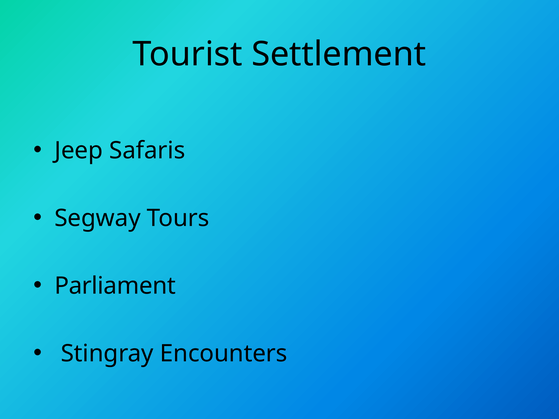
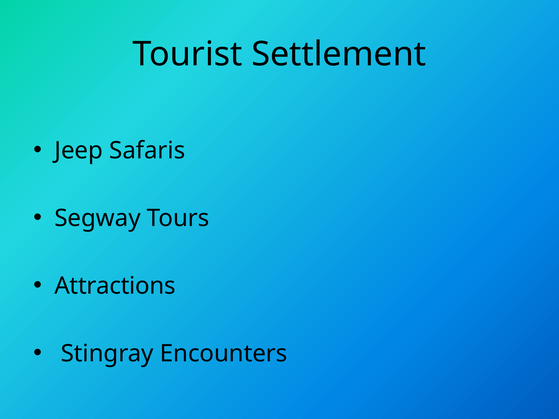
Parliament: Parliament -> Attractions (115, 286)
